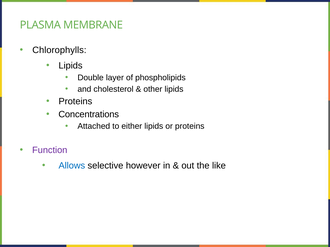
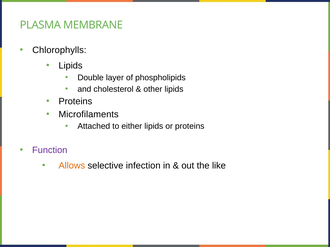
Concentrations: Concentrations -> Microfilaments (89, 114)
Allows colour: blue -> orange (72, 166)
however: however -> infection (143, 166)
